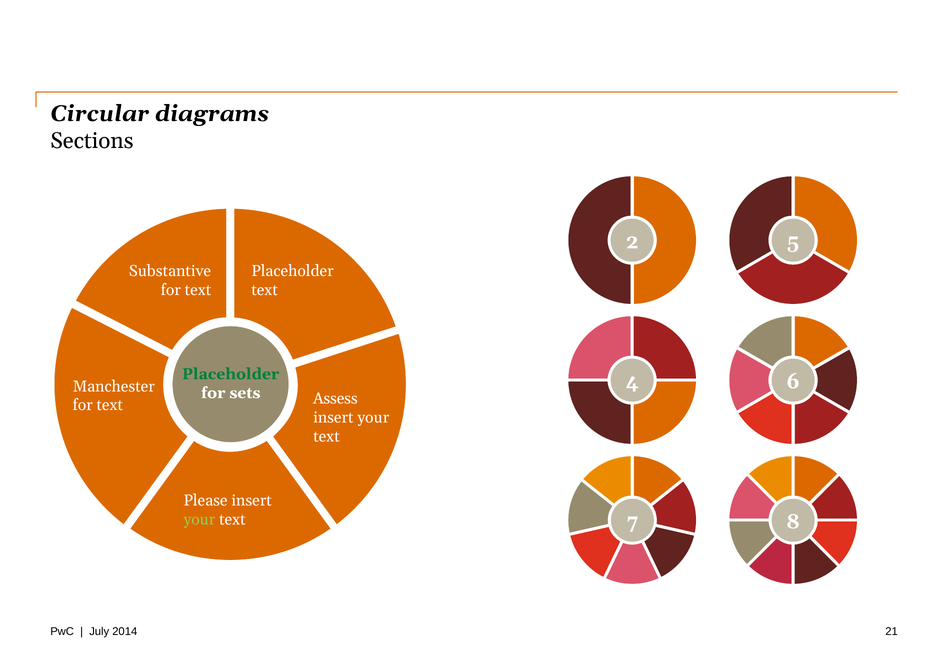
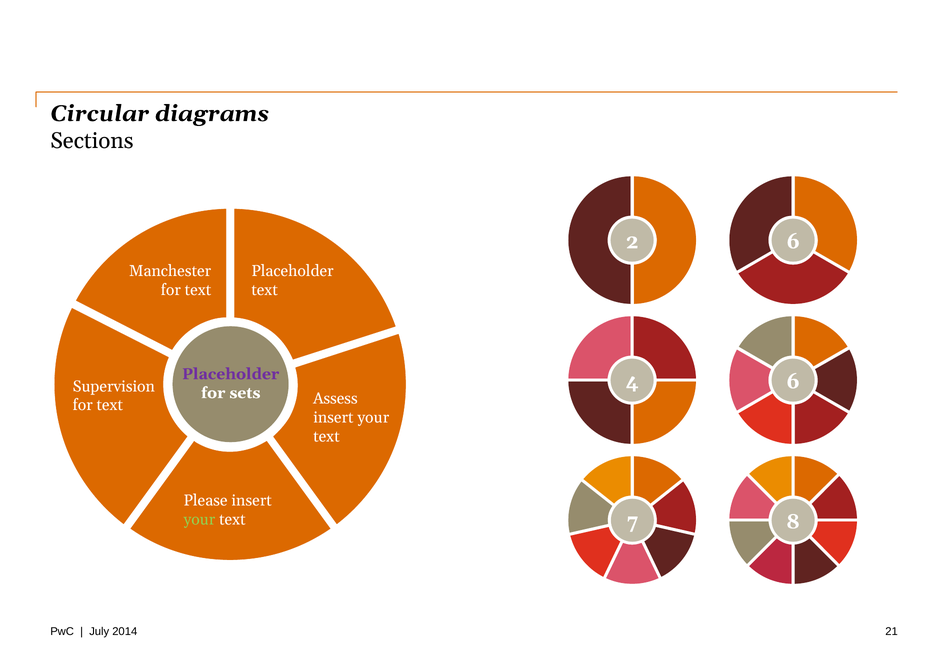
2 5: 5 -> 6 (793, 242)
Substantive: Substantive -> Manchester (170, 271)
Placeholder colour: green -> purple (231, 374)
Manchester: Manchester -> Supervision (114, 387)
